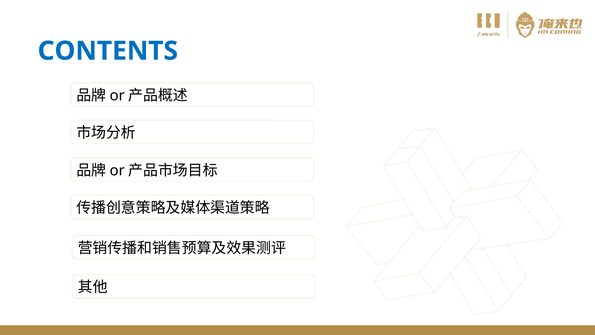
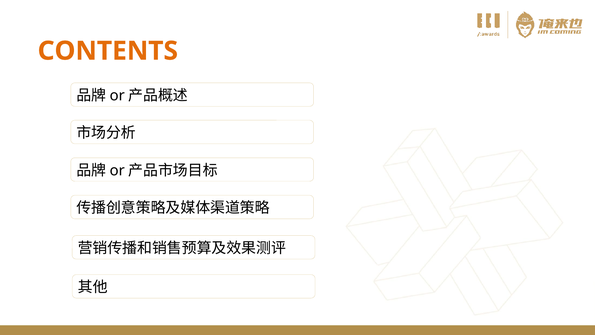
CONTENTS colour: blue -> orange (108, 51)
